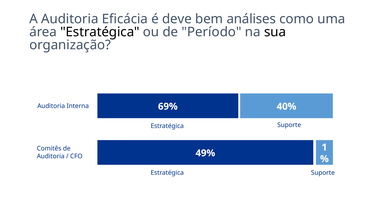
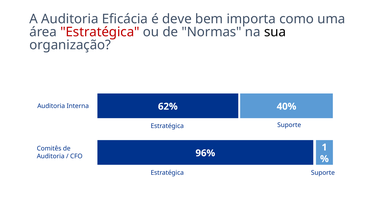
análises: análises -> importa (251, 19)
Estratégica colour: black -> red (100, 32)
Período: Período -> Normas (212, 32)
69%: 69% -> 62% (168, 106)
49%: 49% -> 96% (205, 153)
